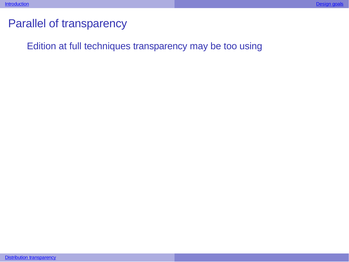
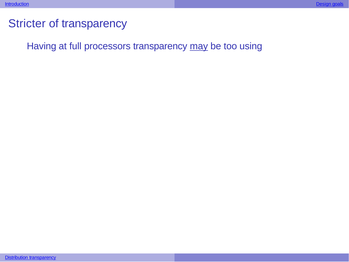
Parallel: Parallel -> Stricter (27, 24)
Edition: Edition -> Having (42, 46)
techniques: techniques -> processors (107, 46)
may underline: none -> present (199, 46)
